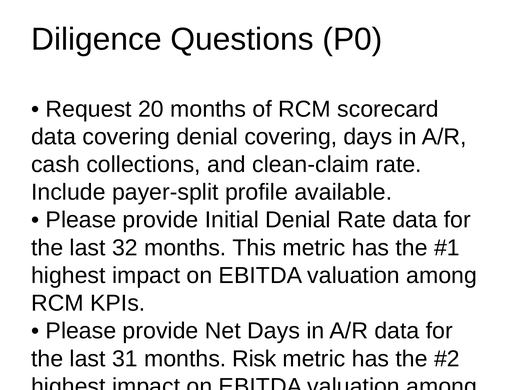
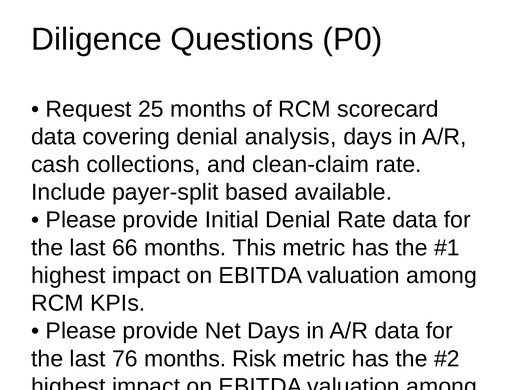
20: 20 -> 25 (151, 109)
denial covering: covering -> analysis (291, 137)
profile: profile -> based (256, 192)
32: 32 -> 66 (125, 248)
31: 31 -> 76 (125, 359)
